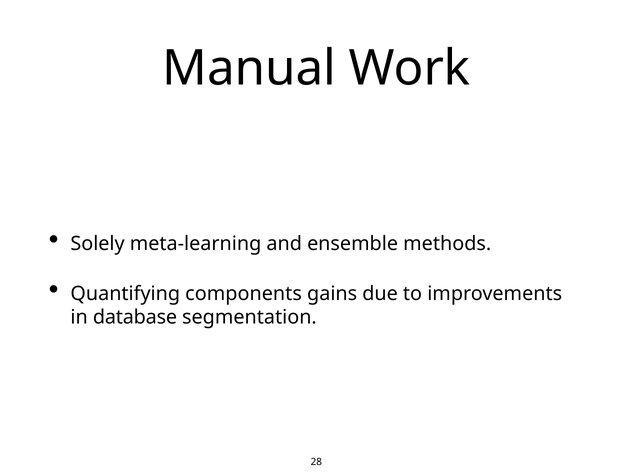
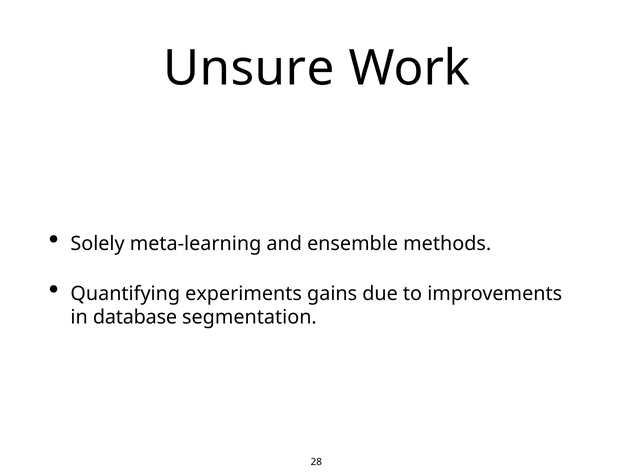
Manual: Manual -> Unsure (249, 68)
components: components -> experiments (244, 293)
